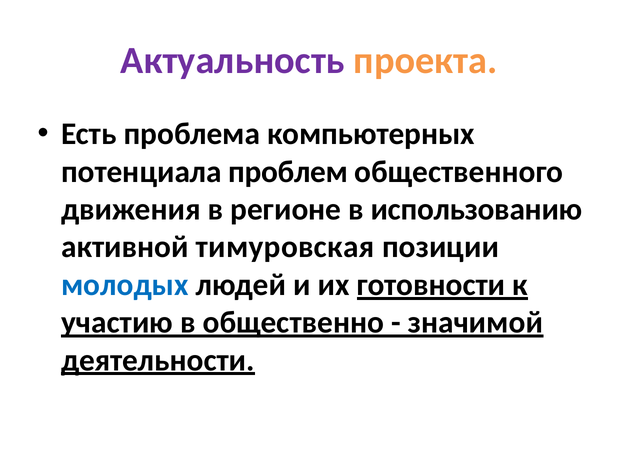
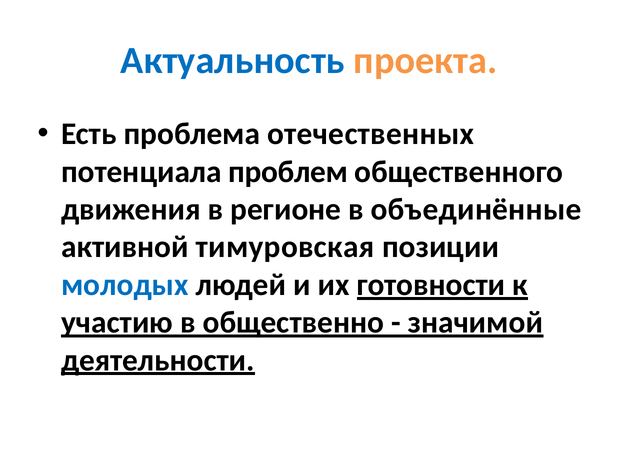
Актуальность colour: purple -> blue (233, 61)
компьютерных: компьютерных -> отечественных (371, 134)
использованию: использованию -> объединённые (476, 209)
